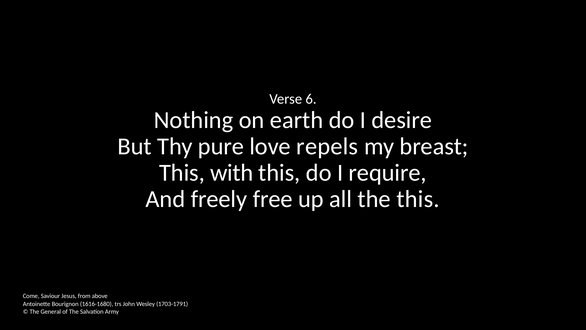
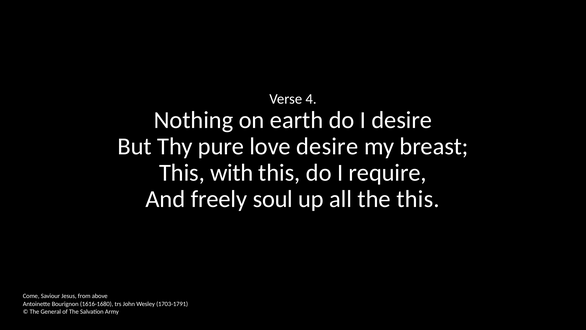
6: 6 -> 4 (311, 99)
love repels: repels -> desire (327, 146)
free: free -> soul (273, 199)
